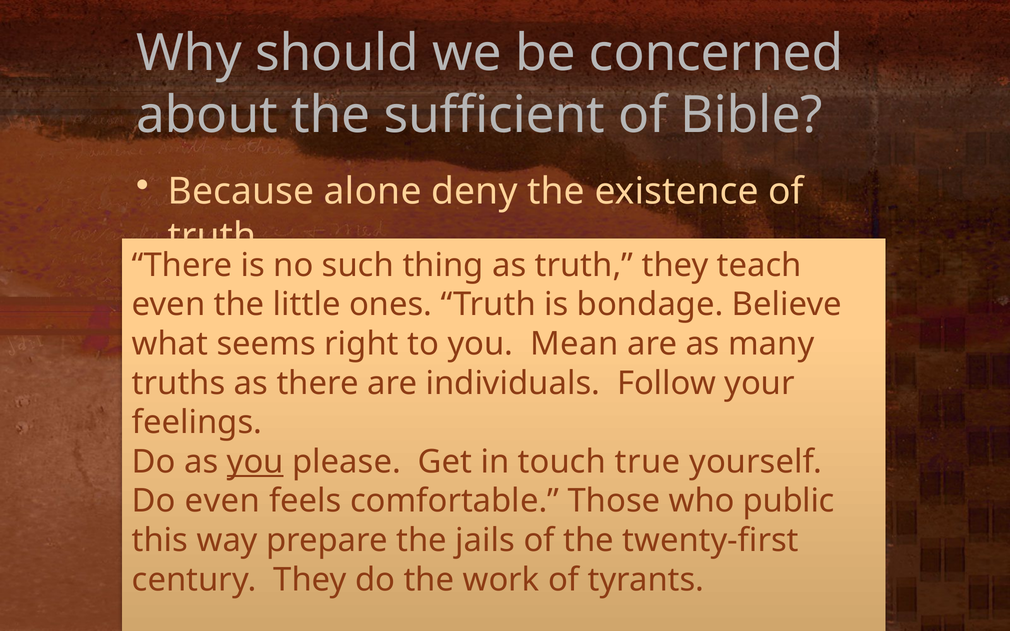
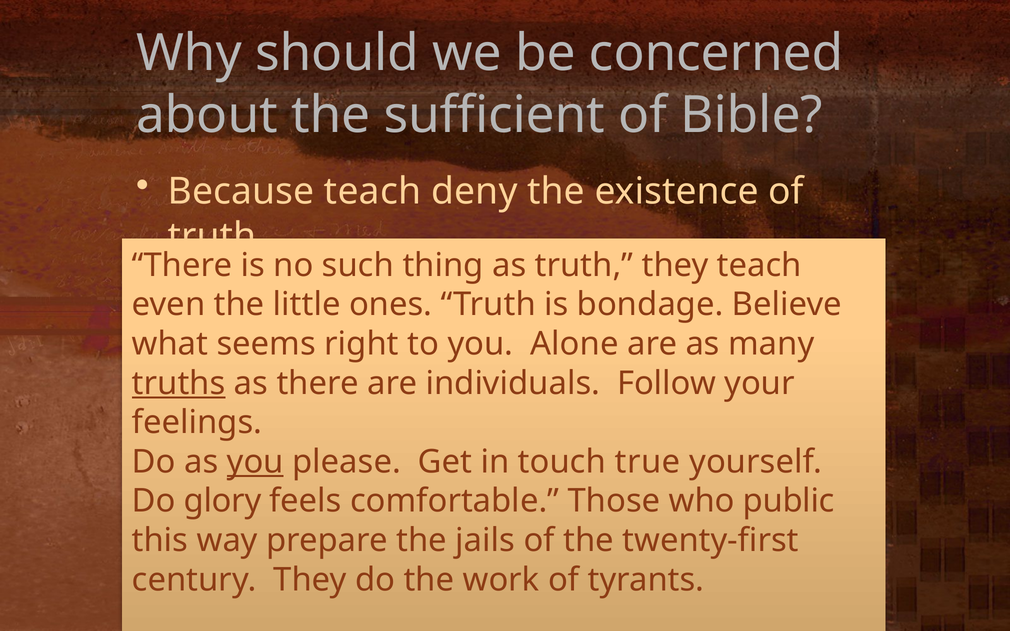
Because alone: alone -> teach (373, 191)
Mean: Mean -> Alone (574, 344)
truths underline: none -> present (179, 383)
Do even: even -> glory (223, 501)
